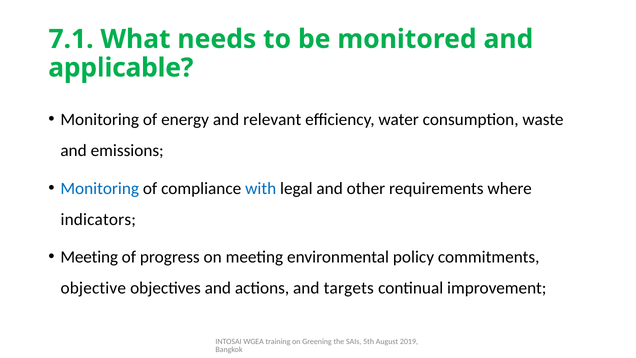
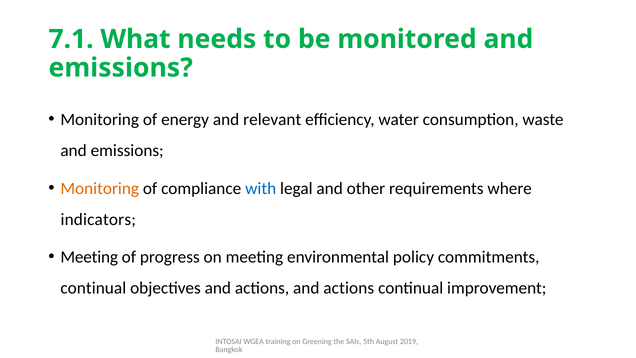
applicable: applicable -> emissions (121, 68)
Monitoring colour: blue -> orange (100, 188)
objective: objective -> continual (93, 288)
actions and targets: targets -> actions (349, 288)
